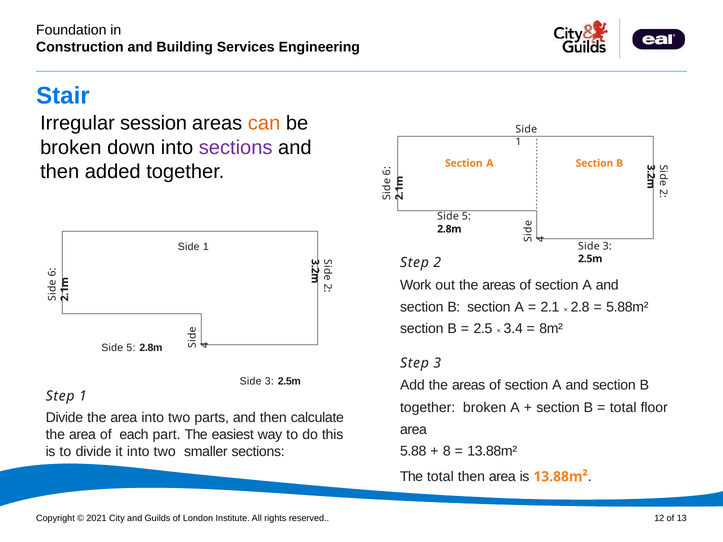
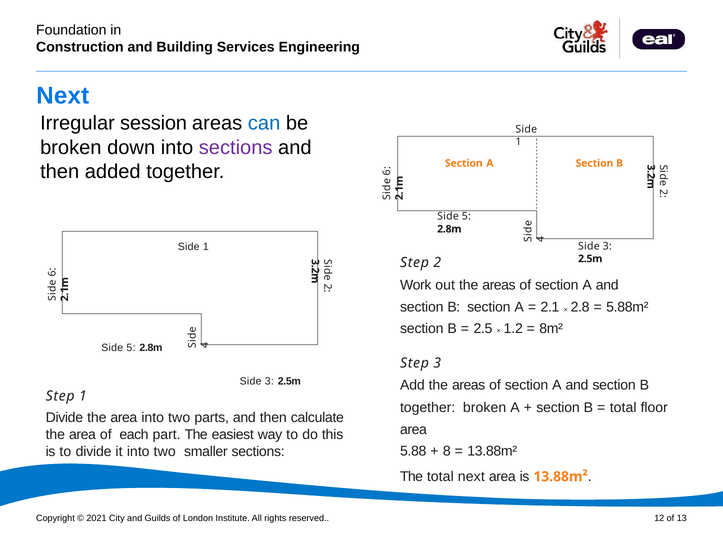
Stair: Stair -> Next (63, 96)
can colour: orange -> blue (264, 123)
3.4: 3.4 -> 1.2 (513, 329)
total then: then -> next (471, 477)
